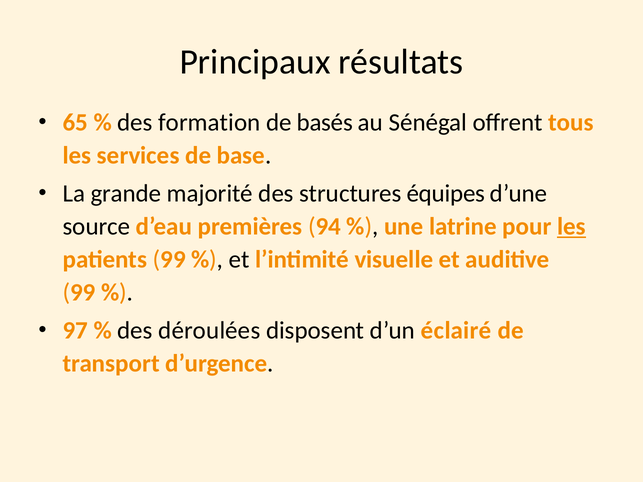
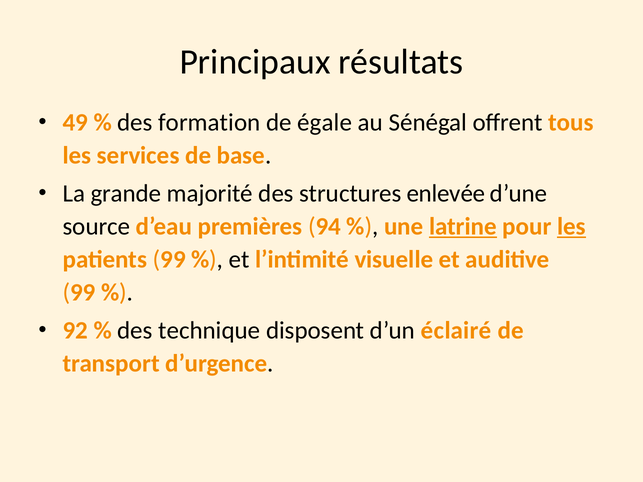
65: 65 -> 49 (75, 123)
basés: basés -> égale (325, 123)
équipes: équipes -> enlevée (446, 194)
latrine underline: none -> present (463, 227)
97: 97 -> 92 (75, 331)
déroulées: déroulées -> technique (209, 331)
